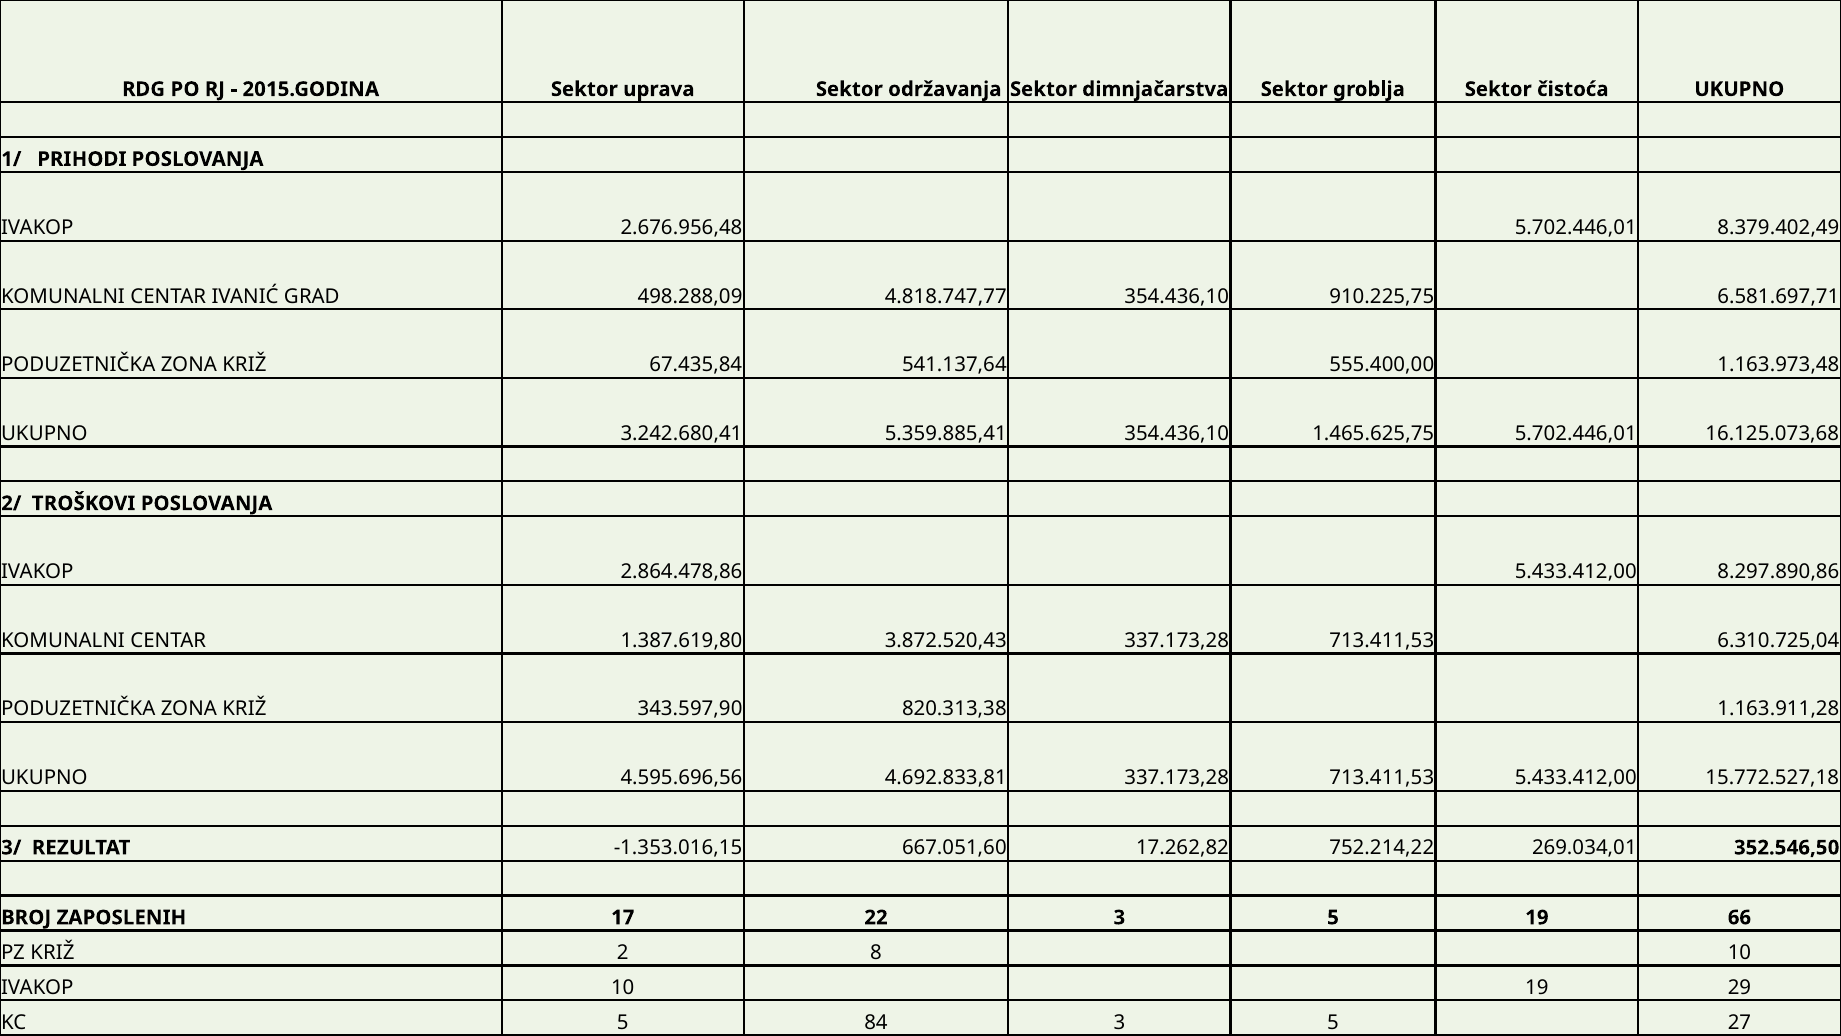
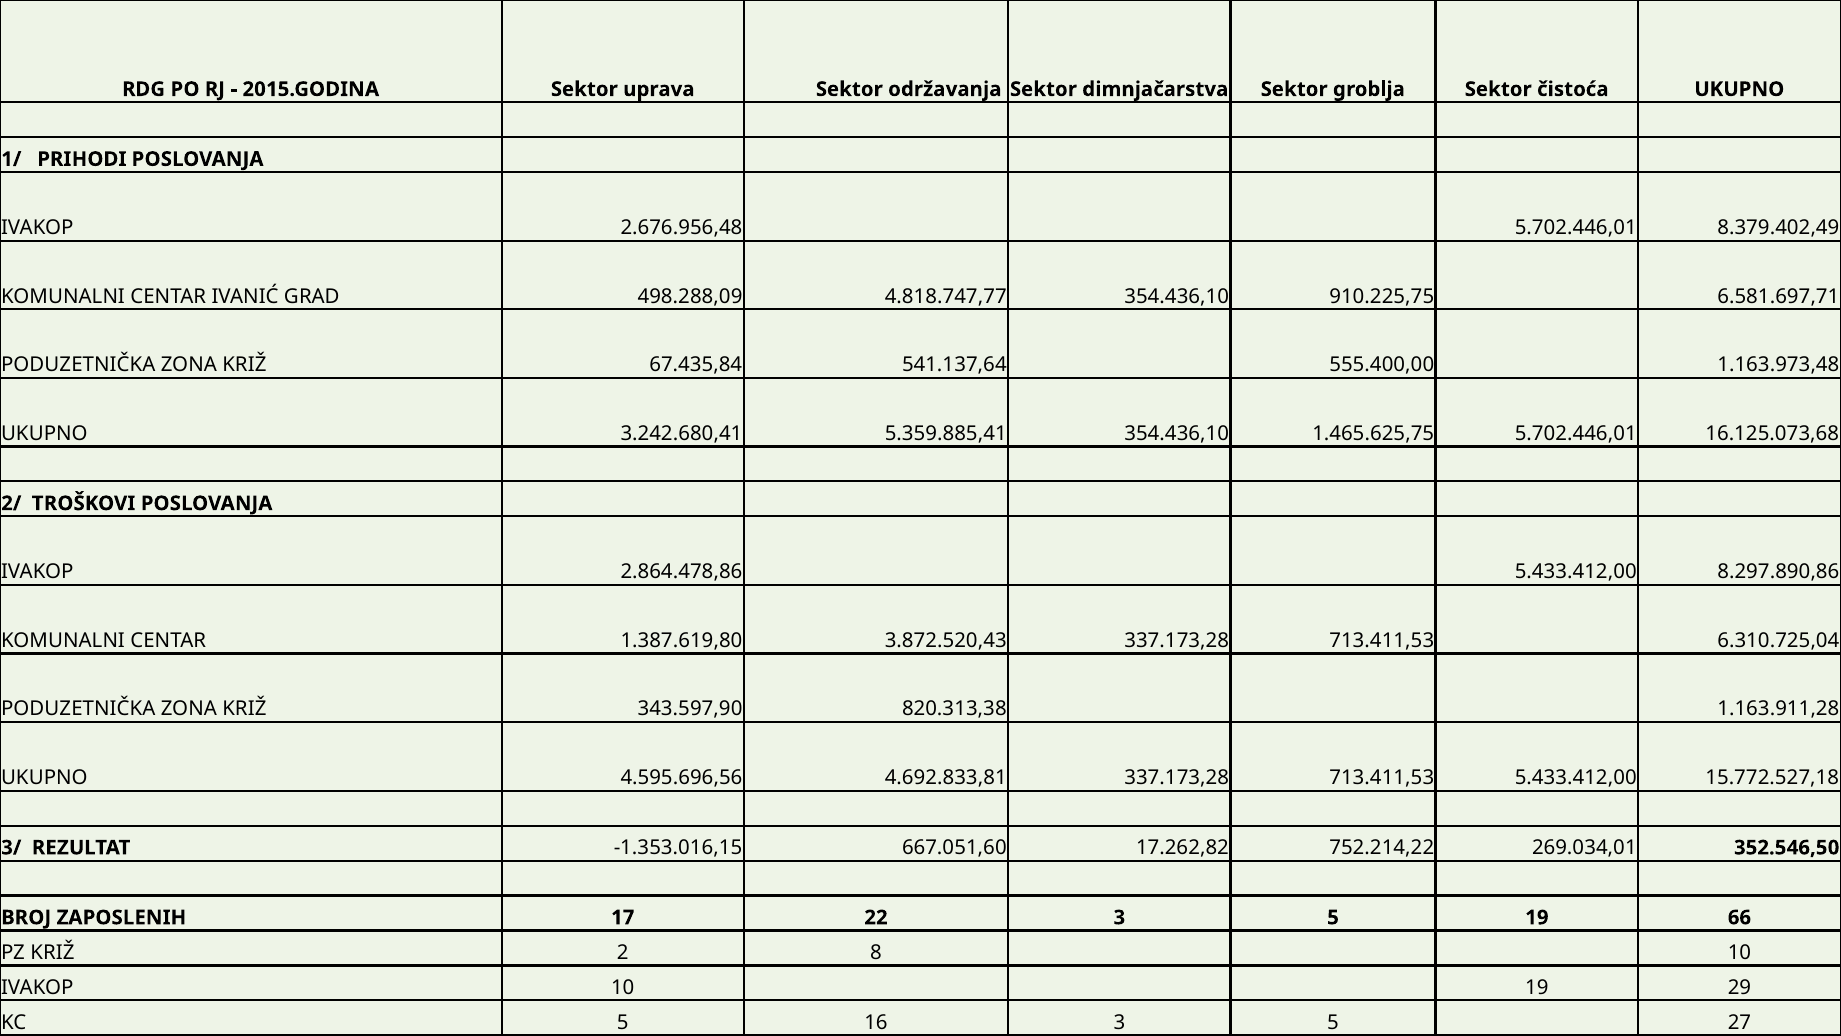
84: 84 -> 16 (876, 1022)
